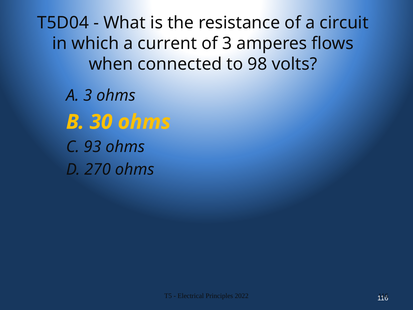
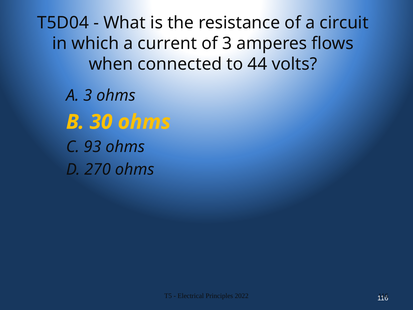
98: 98 -> 44 (257, 64)
